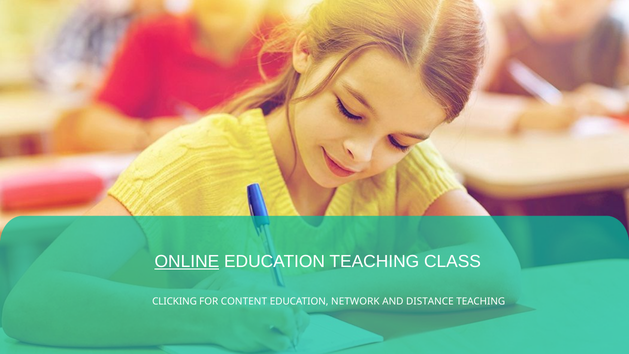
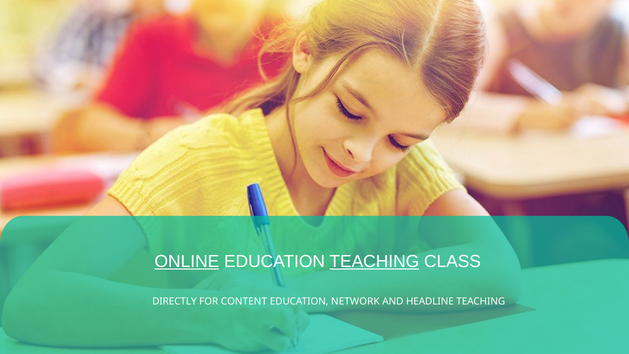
TEACHING underline: none -> present (374, 261)
CLICKING: CLICKING -> DIRECTLY (174, 301)
DISTANCE: DISTANCE -> HEADLINE (430, 301)
